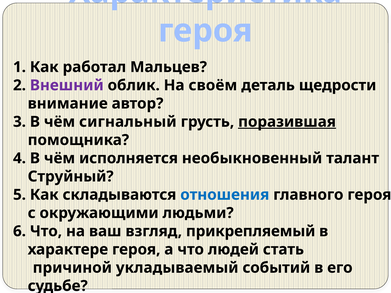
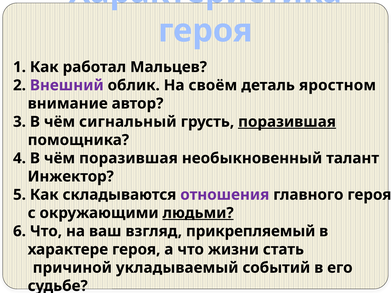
щедрости: щедрости -> яростном (338, 85)
чём исполняется: исполняется -> поразившая (128, 158)
Струйный: Струйный -> Инжектор (71, 177)
отношения colour: blue -> purple (225, 195)
людьми underline: none -> present (198, 213)
людей: людей -> жизни (233, 250)
